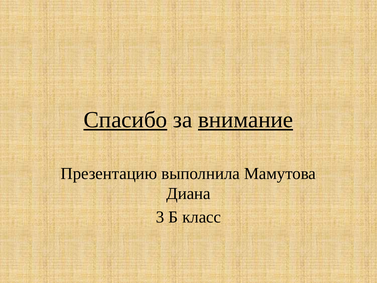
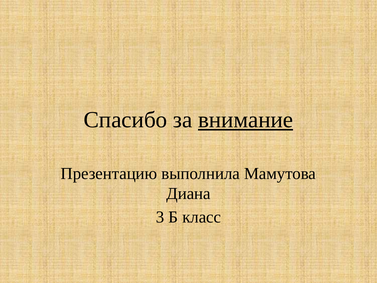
Спасибо underline: present -> none (125, 120)
